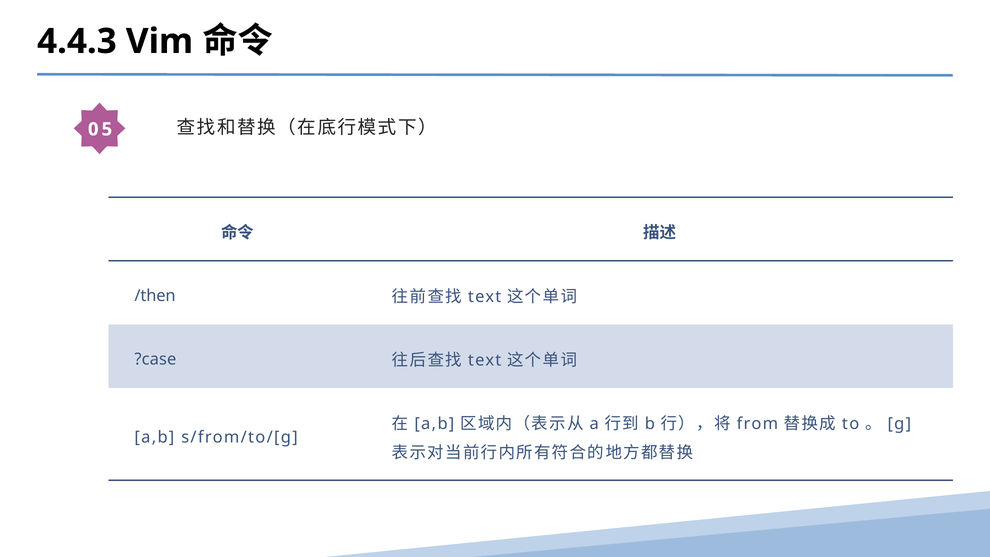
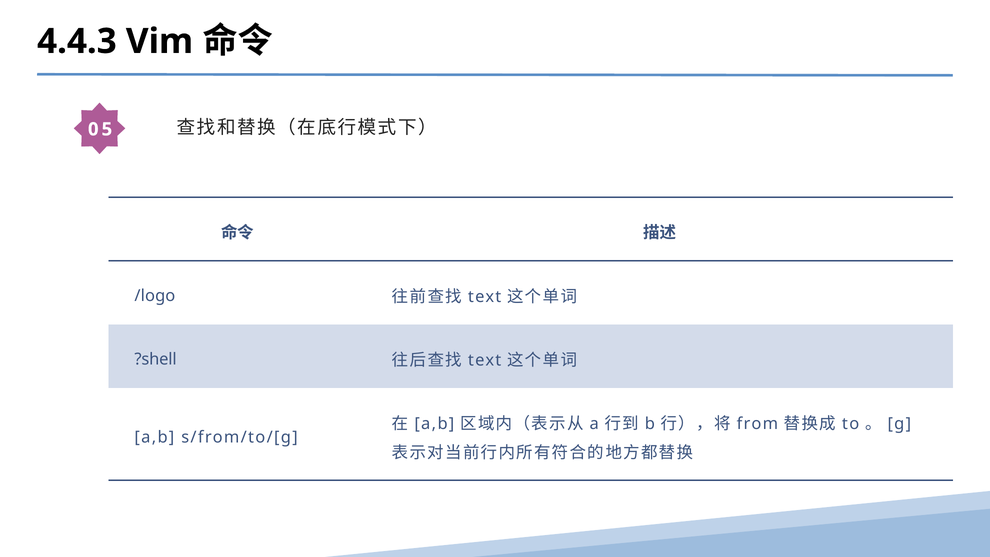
/then: /then -> /logo (155, 296)
?case: ?case -> ?shell (156, 359)
